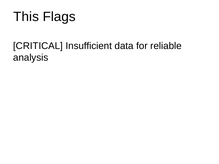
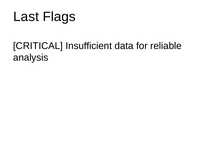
This: This -> Last (26, 17)
